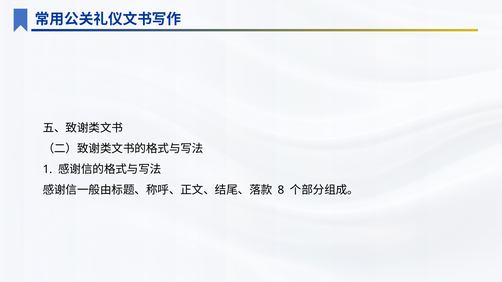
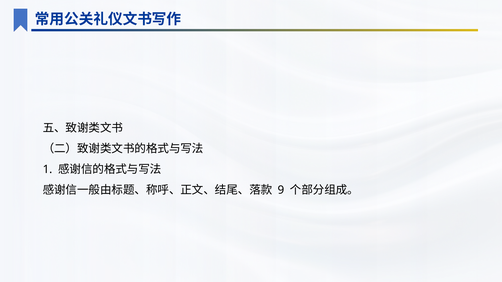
8: 8 -> 9 (281, 190)
